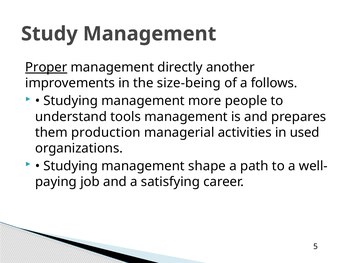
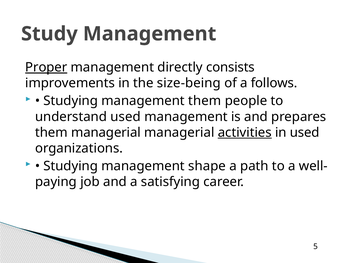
another: another -> consists (230, 67)
management more: more -> them (205, 101)
understand tools: tools -> used (126, 117)
them production: production -> managerial (106, 133)
activities underline: none -> present (245, 133)
